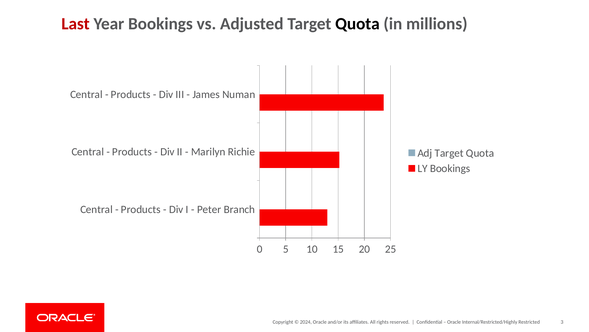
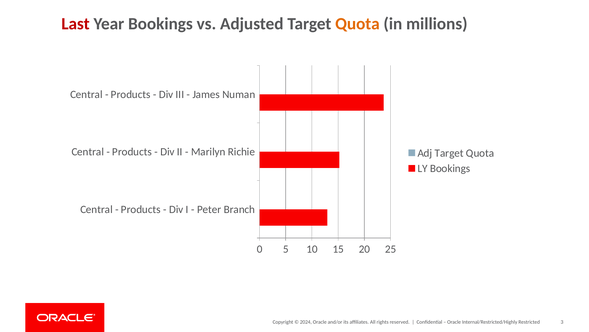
Quota colour: black -> orange (357, 24)
